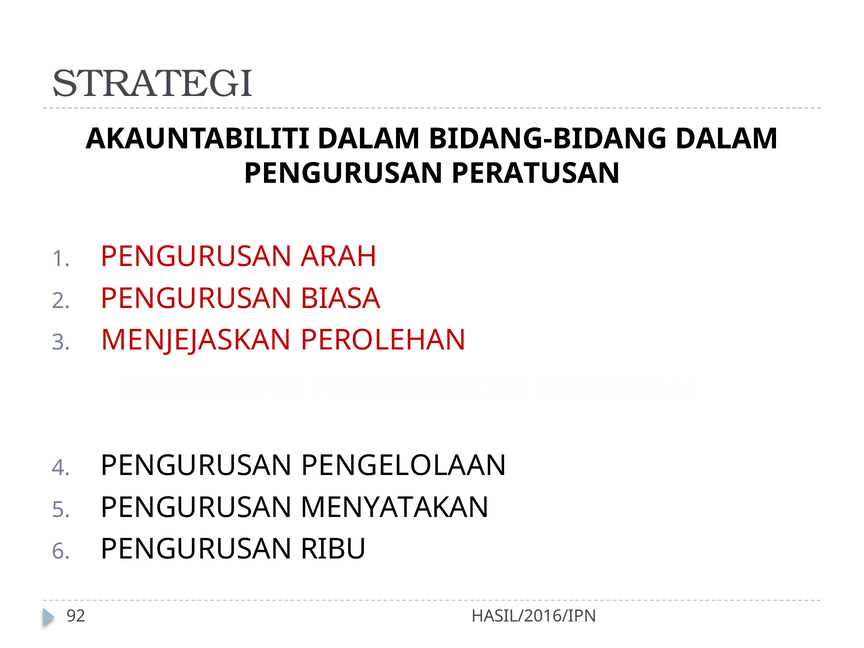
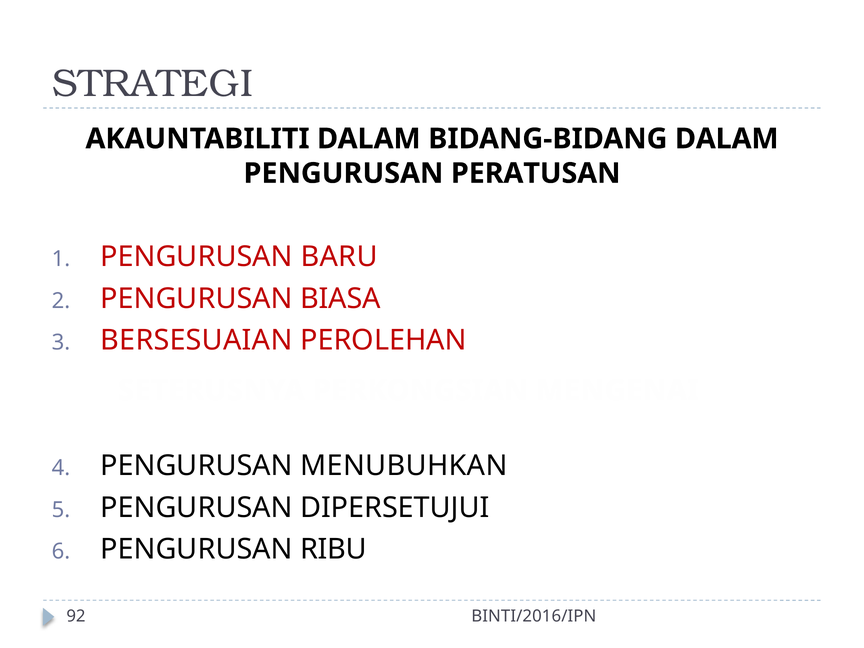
ARAH: ARAH -> BARU (339, 257)
MENJEJASKAN: MENJEJASKAN -> BERSESUAIAN (196, 340)
PENGELOLAAN: PENGELOLAAN -> MENUBUHKAN (404, 466)
MENYATAKAN: MENYATAKAN -> DIPERSETUJUI (395, 507)
HASIL/2016/IPN: HASIL/2016/IPN -> BINTI/2016/IPN (534, 616)
